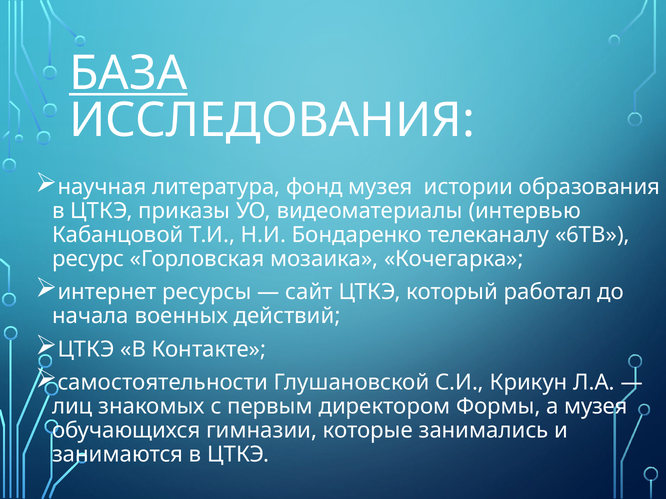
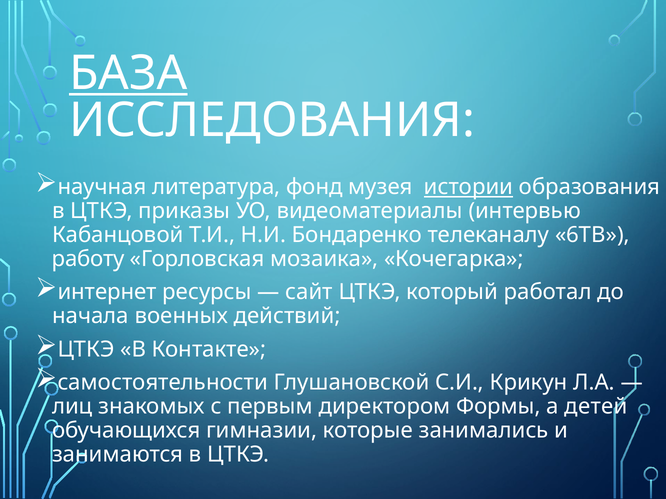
истории underline: none -> present (469, 187)
ресурс: ресурс -> работу (88, 259)
а музея: музея -> детей (596, 407)
